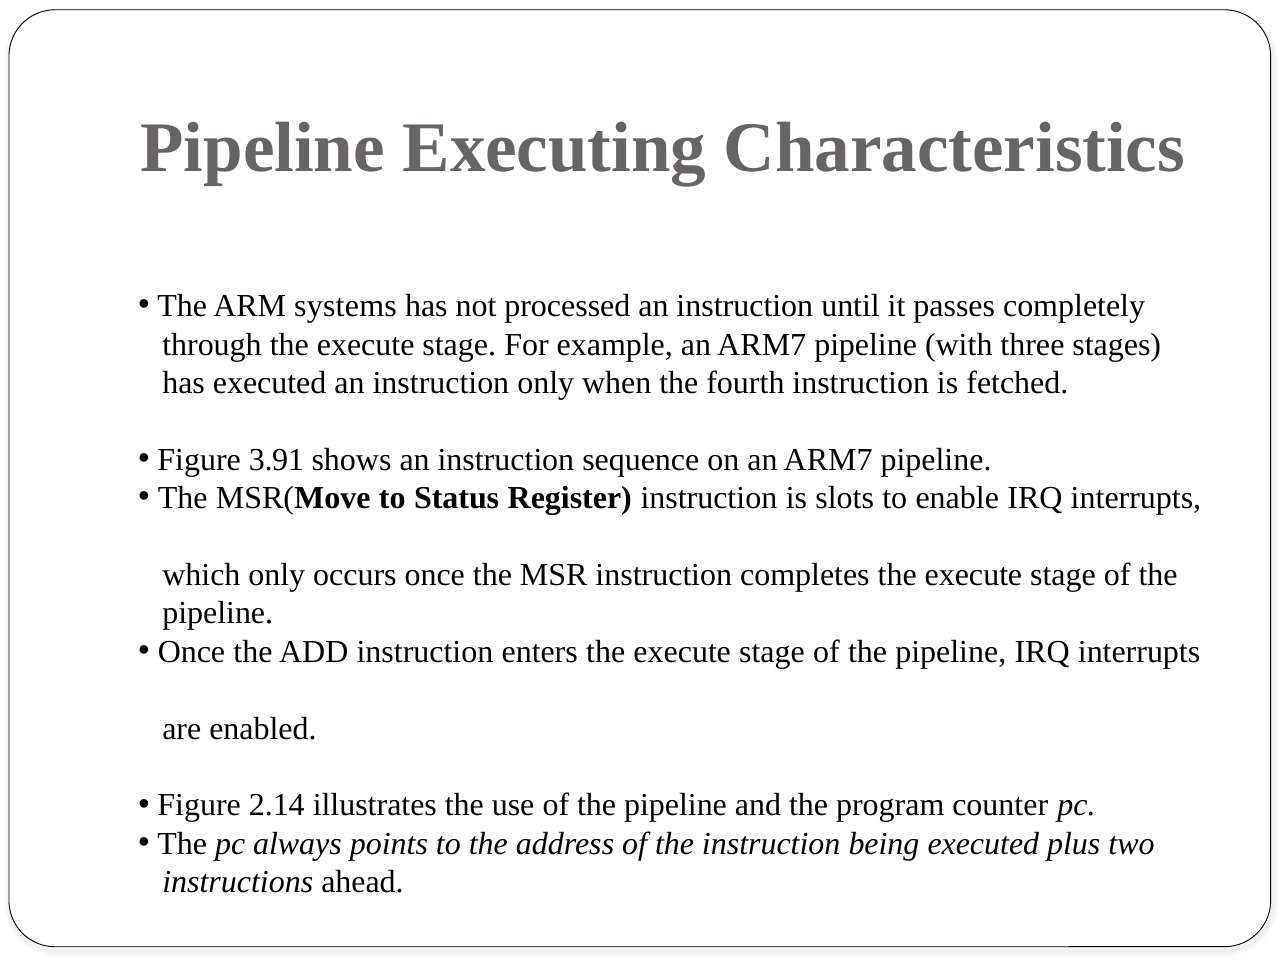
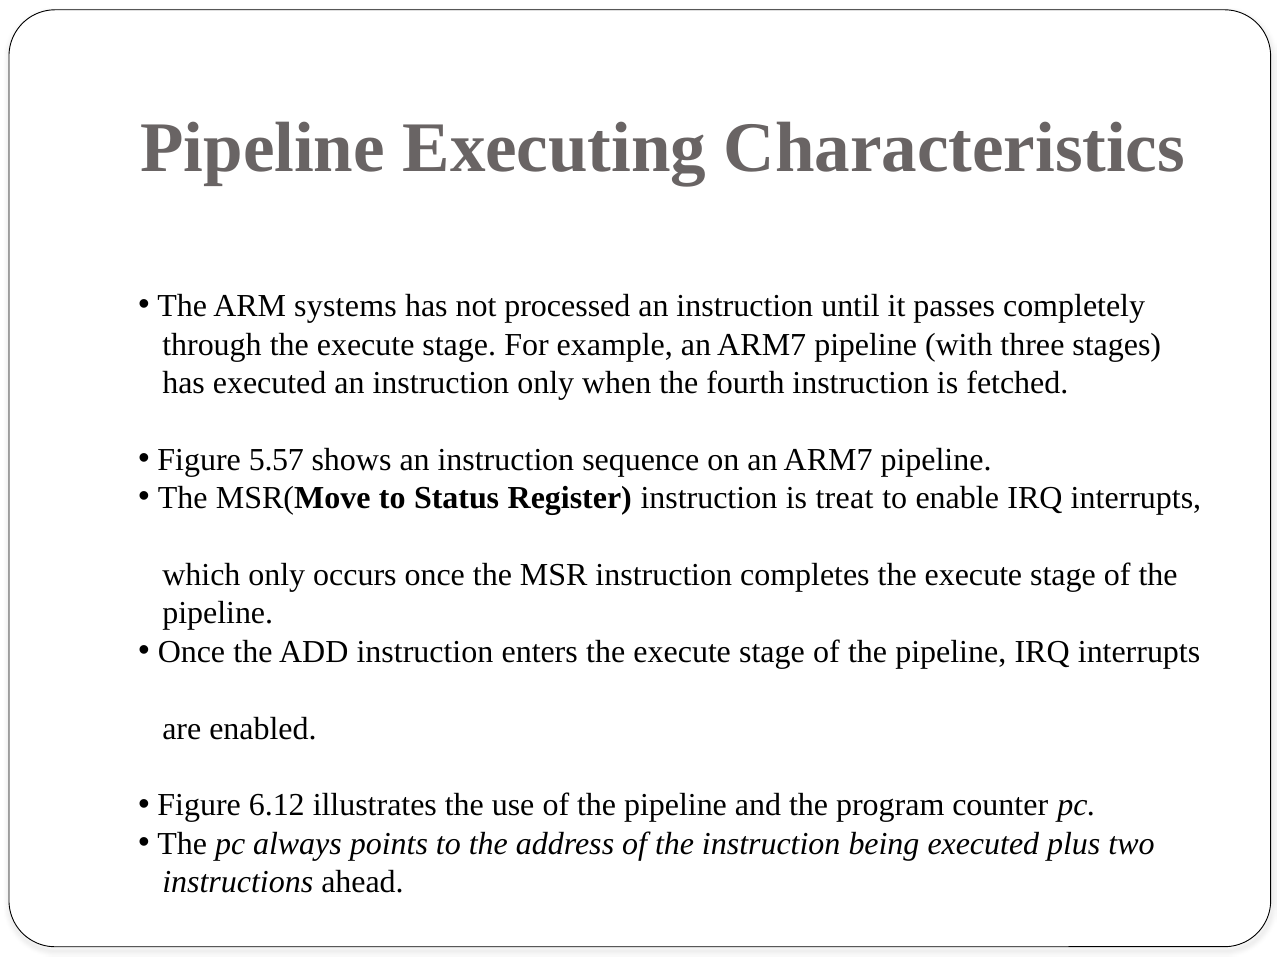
3.91: 3.91 -> 5.57 (276, 460)
slots: slots -> treat (845, 498)
2.14: 2.14 -> 6.12 (277, 805)
